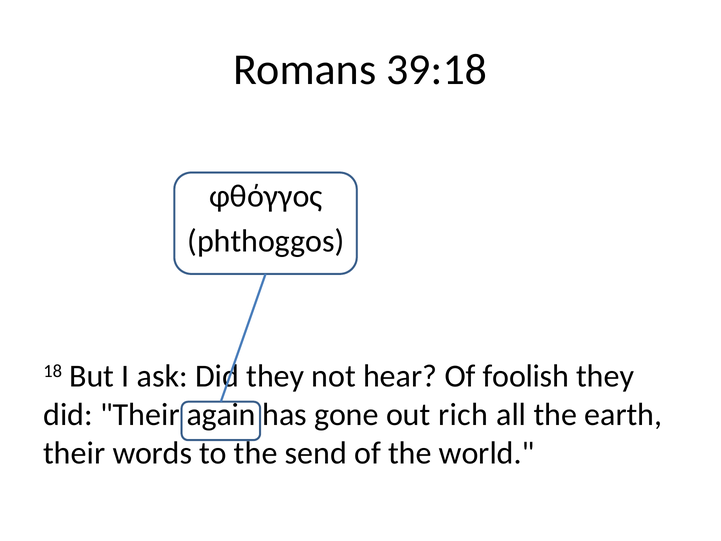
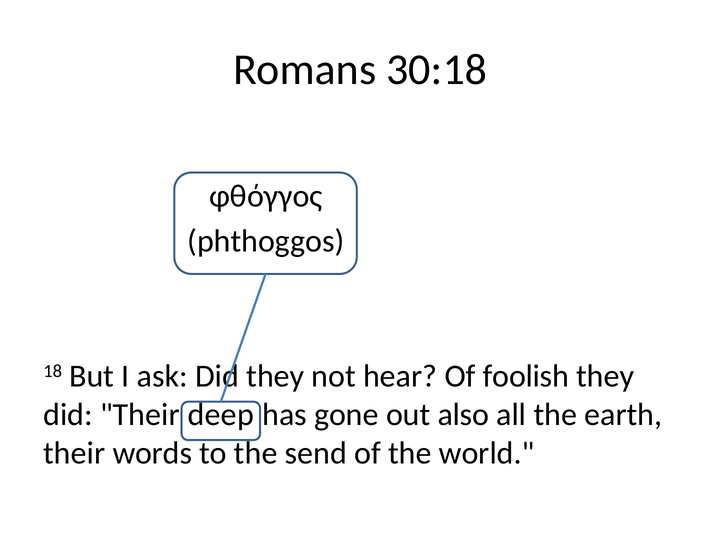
39:18: 39:18 -> 30:18 (437, 70)
again: again -> deep (221, 414)
rich: rich -> also (463, 414)
